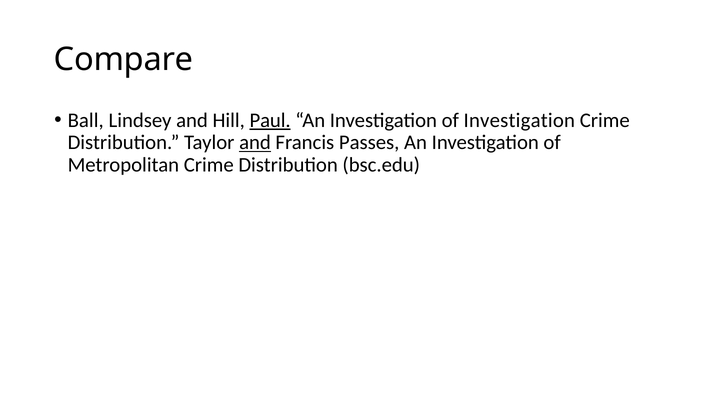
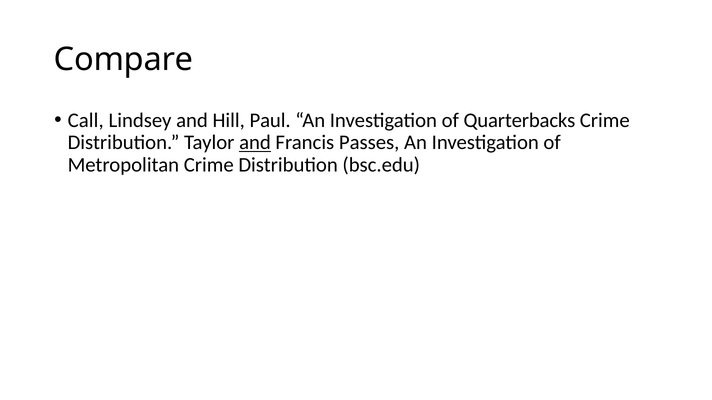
Ball: Ball -> Call (86, 120)
Paul underline: present -> none (270, 120)
of Investigation: Investigation -> Quarterbacks (519, 120)
